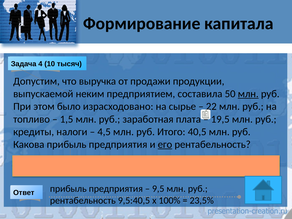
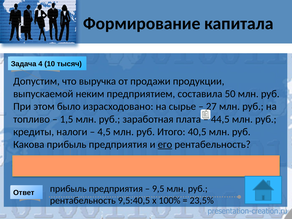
млн underline: present -> none (248, 94)
22: 22 -> 27 (211, 106)
19,5: 19,5 -> 44,5 (220, 119)
